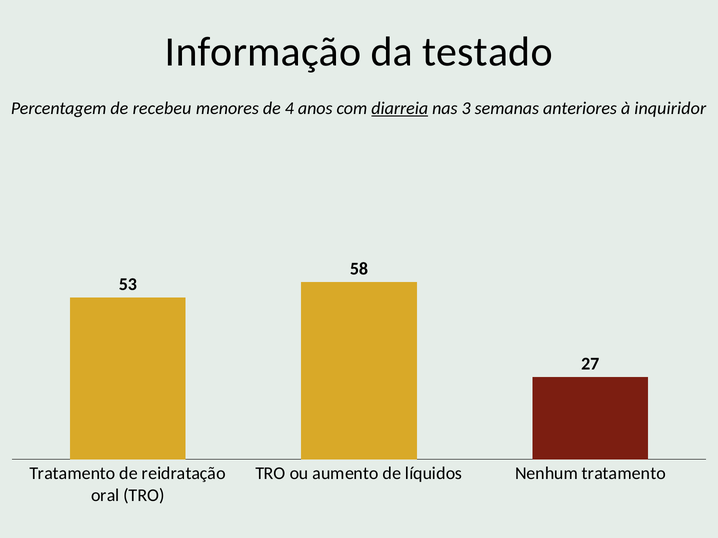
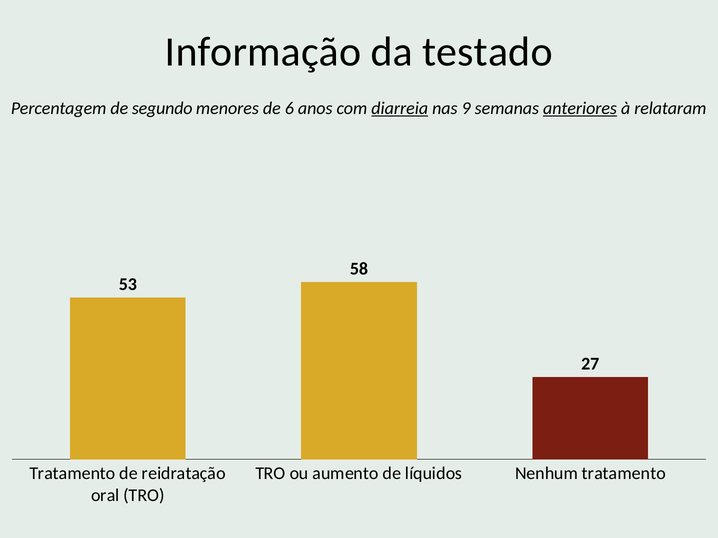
recebeu: recebeu -> segundo (162, 108)
4: 4 -> 6 (289, 108)
3: 3 -> 9 (466, 108)
anteriores underline: none -> present (580, 108)
inquiridor: inquiridor -> relataram (670, 108)
